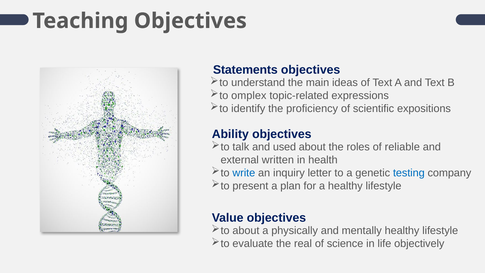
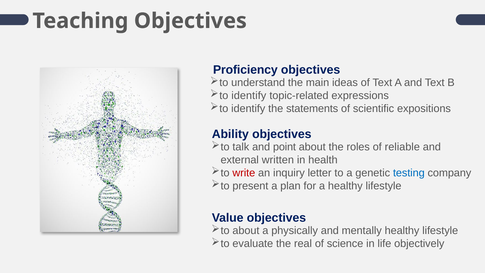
Statements: Statements -> Proficiency (245, 70)
omplex: omplex -> identify (249, 95)
proficiency: proficiency -> statements (312, 108)
used: used -> point (284, 147)
write colour: blue -> red (244, 173)
